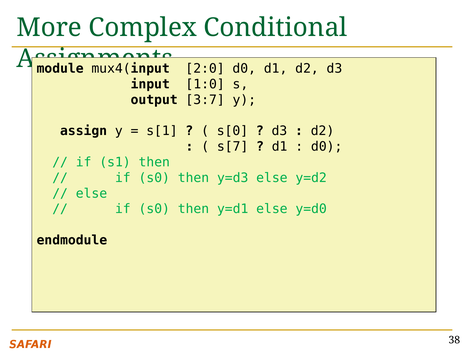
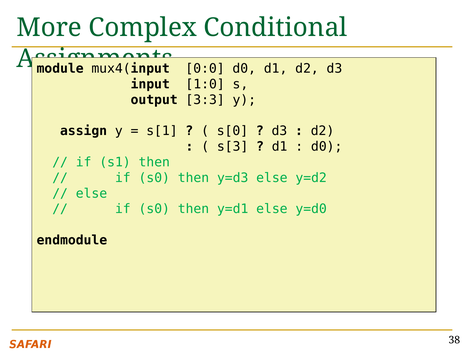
2:0: 2:0 -> 0:0 (205, 69)
3:7: 3:7 -> 3:3 (205, 100)
s[7: s[7 -> s[3 (233, 147)
